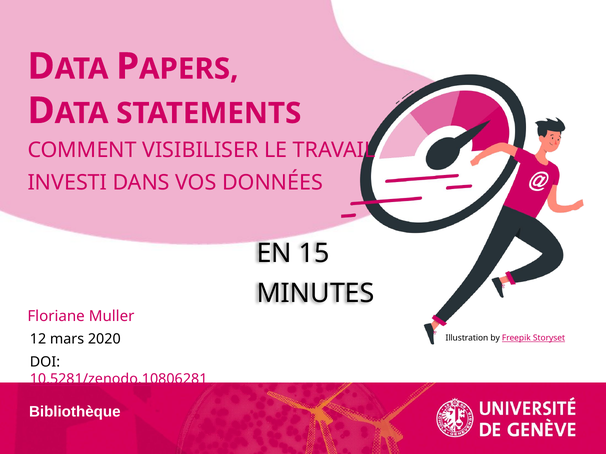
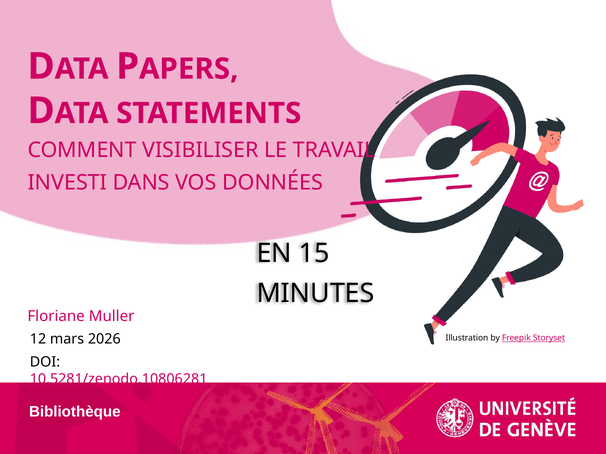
2020: 2020 -> 2026 (104, 339)
